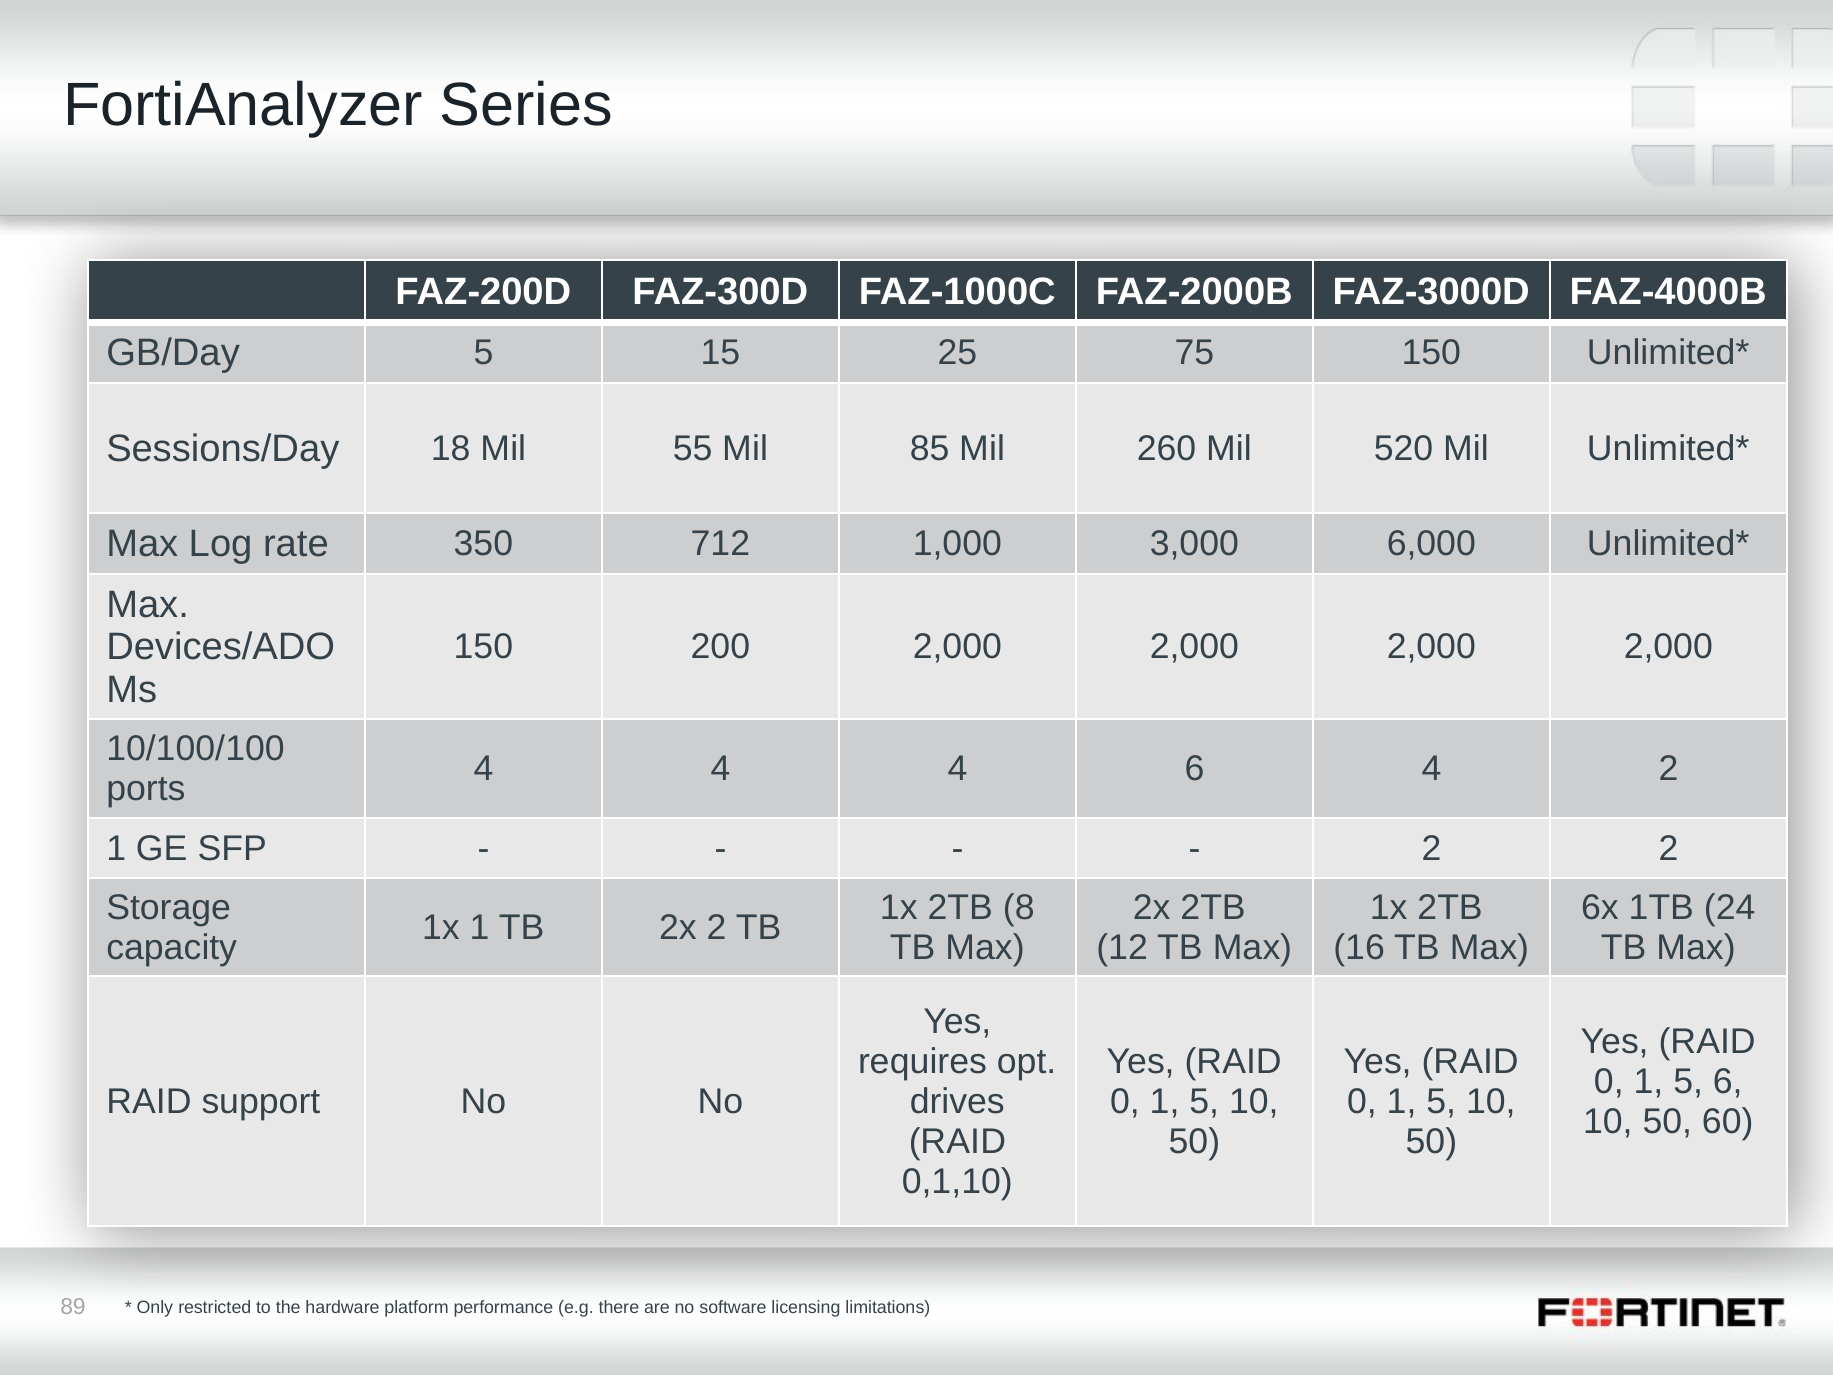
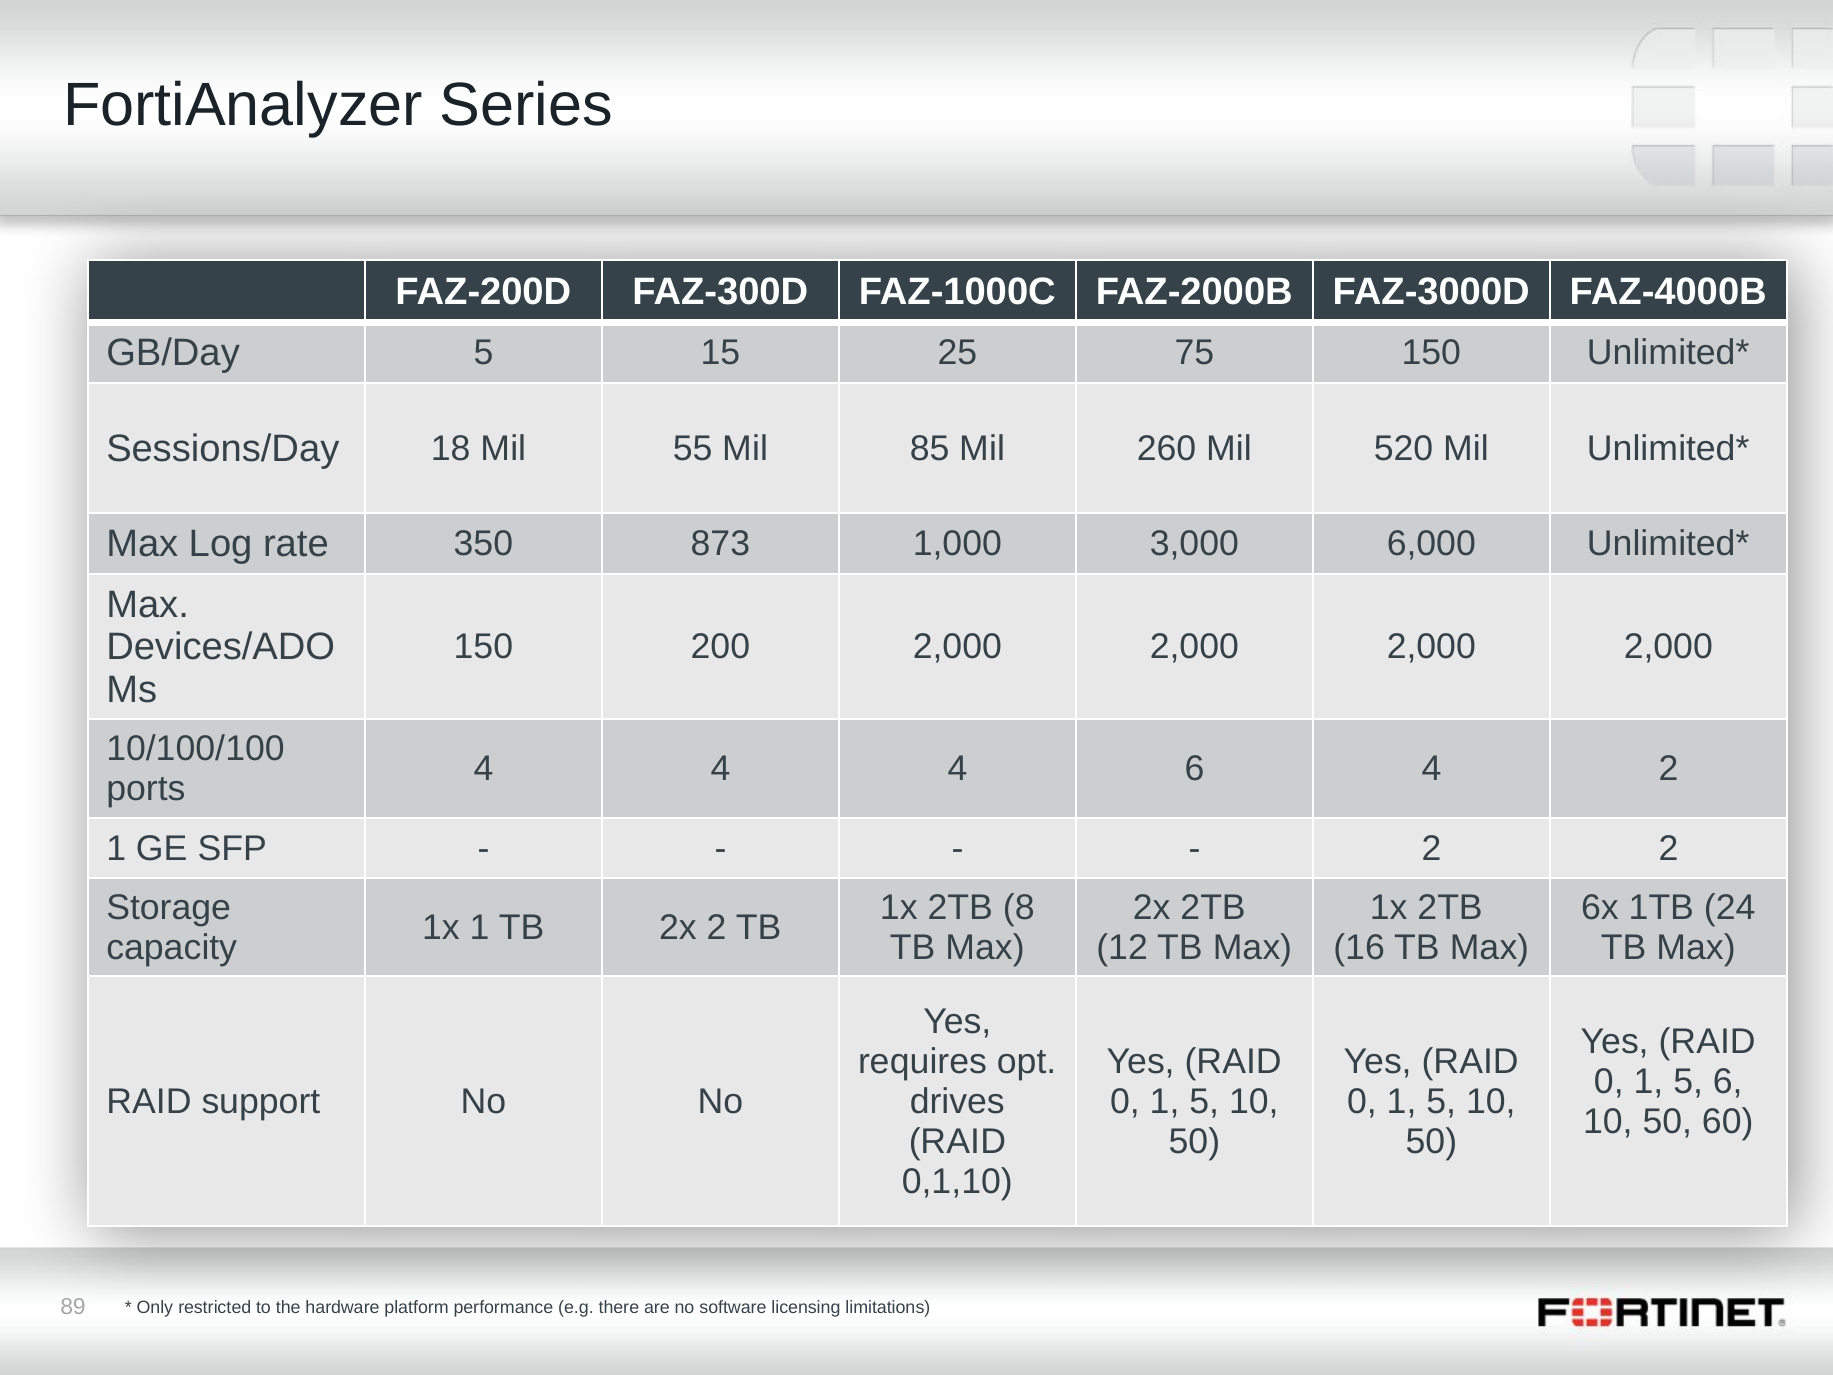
712: 712 -> 873 (720, 544)
